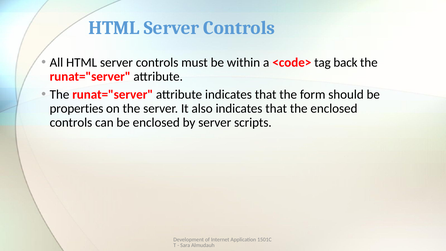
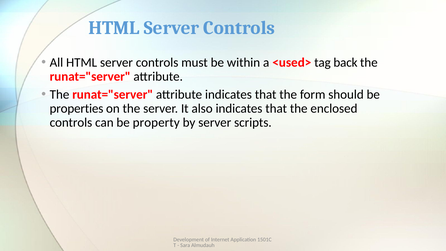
<code>: <code> -> <used> (292, 62)
be enclosed: enclosed -> property (156, 122)
